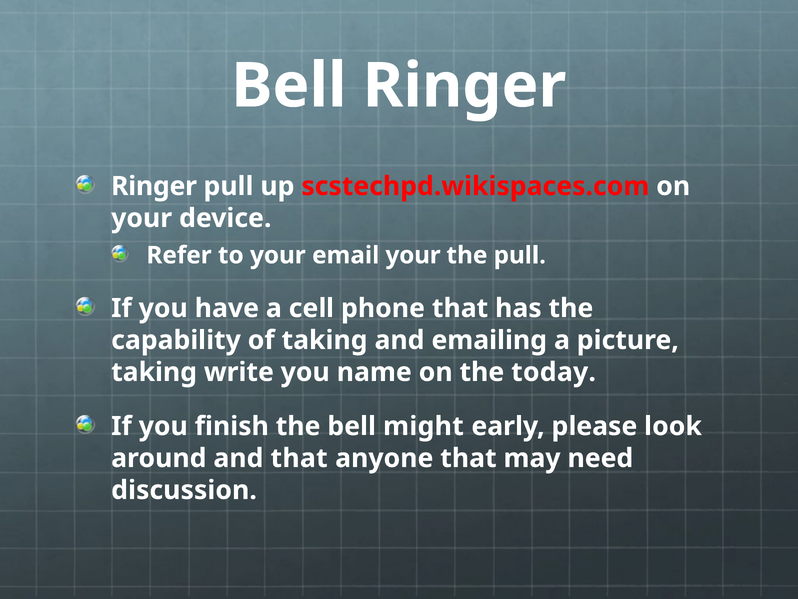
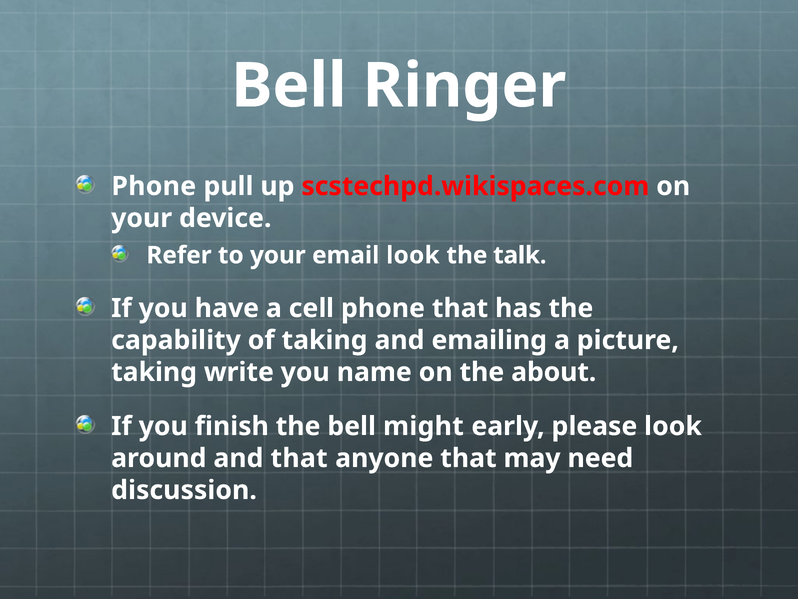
Ringer: Ringer -> Phone (154, 186)
email your: your -> look (413, 255)
the pull: pull -> talk (520, 255)
today: today -> about (554, 372)
